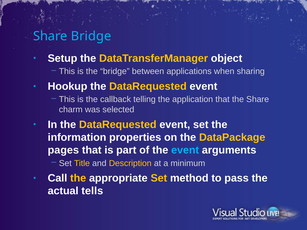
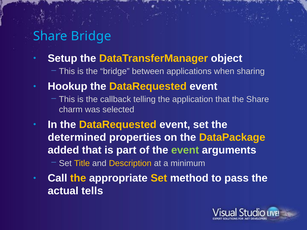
information: information -> determined (77, 138)
pages: pages -> added (63, 150)
event colour: light blue -> light green (185, 150)
